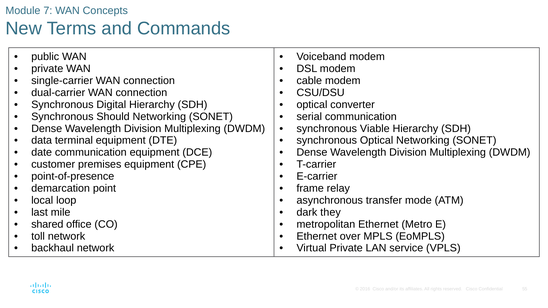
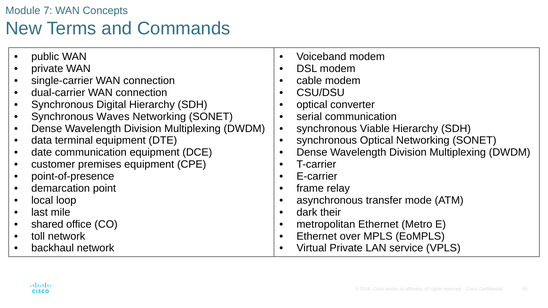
Should: Should -> Waves (113, 117)
they: they -> their (331, 212)
